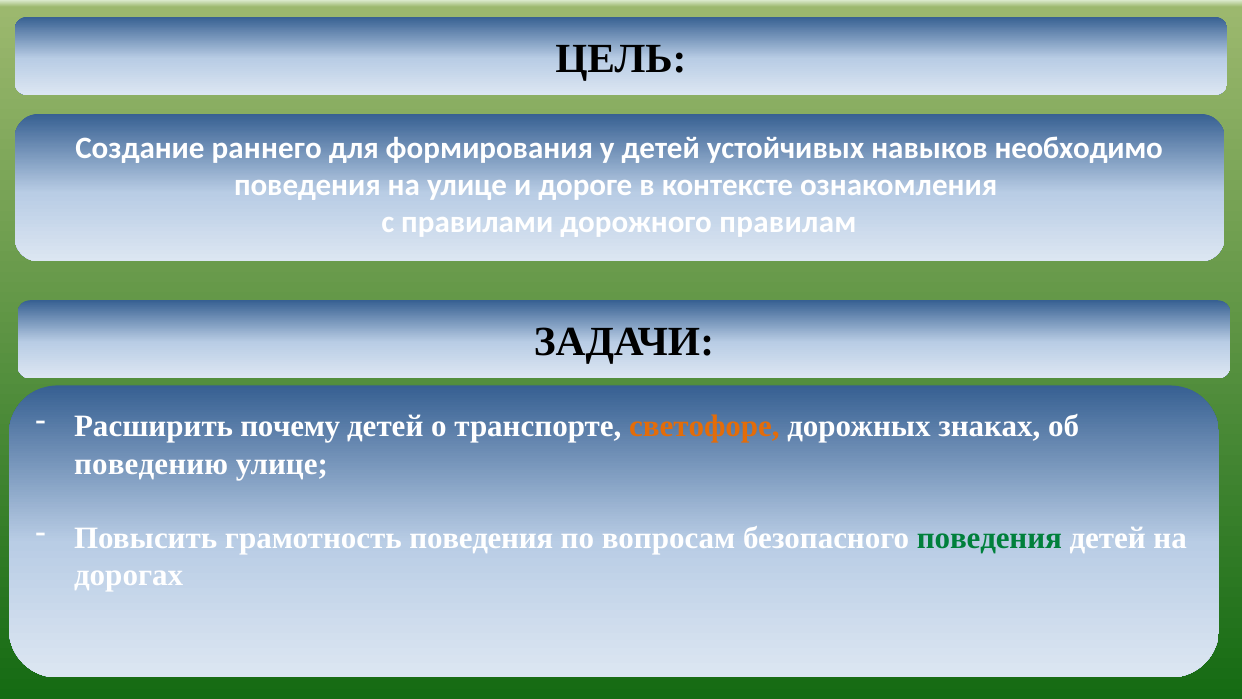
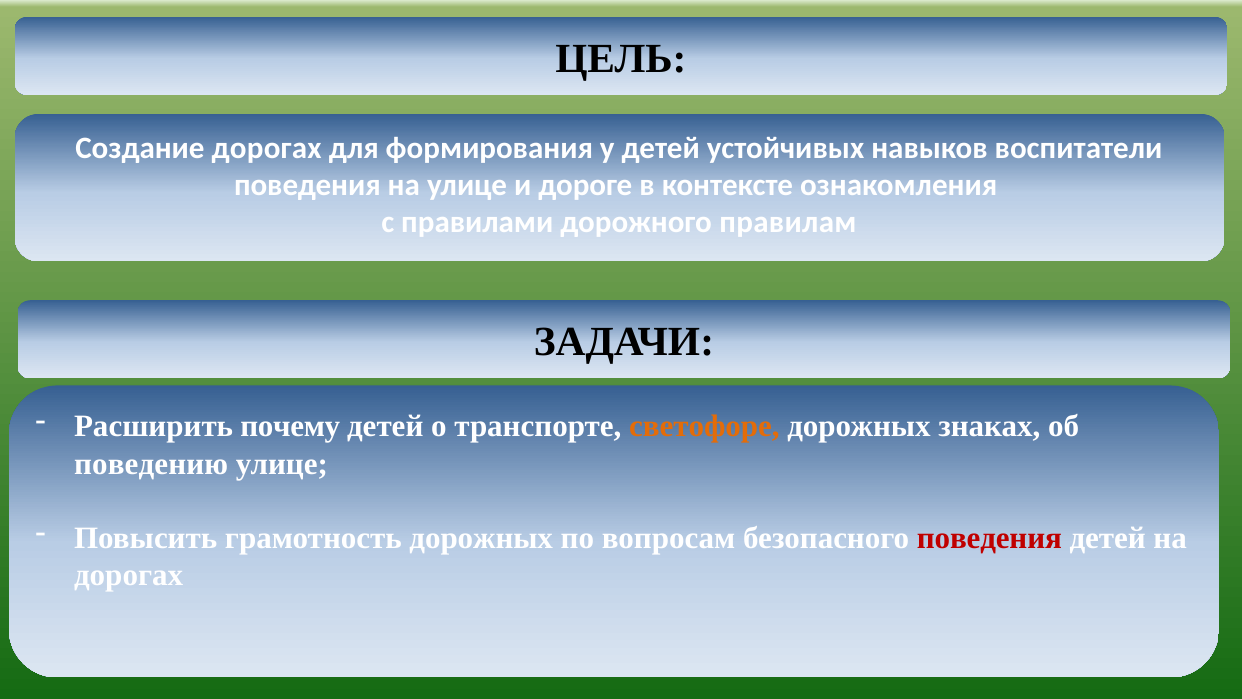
Создание раннего: раннего -> дорогах (267, 148)
необходимо: необходимо -> воспитатели (1079, 148)
грамотность поведения: поведения -> дорожных (481, 538)
поведения colour: green -> red (989, 538)
